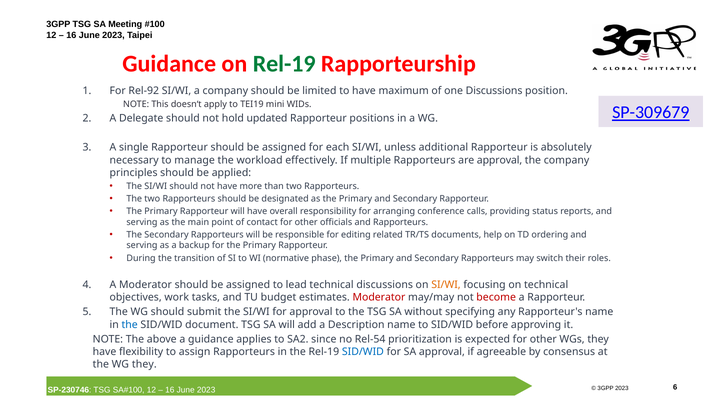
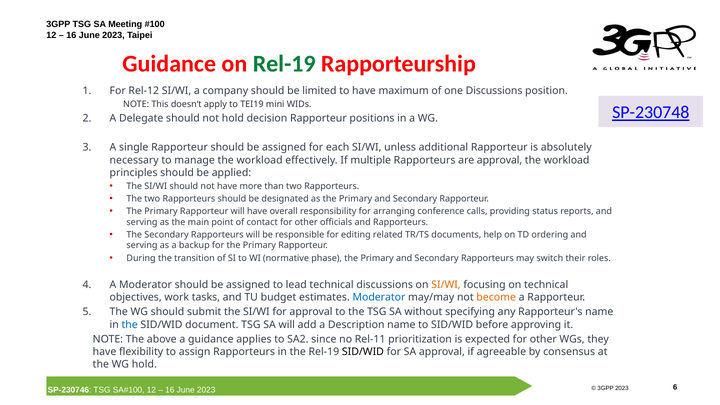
Rel-92: Rel-92 -> Rel-12 (144, 91)
SP-309679: SP-309679 -> SP-230748 (651, 113)
updated: updated -> decision (267, 118)
company: company -> workload (567, 160)
Moderator colour: red -> blue (379, 297)
become colour: red -> orange (496, 297)
Rel-54: Rel-54 -> Rel-11 (370, 339)
SID/WID colour: blue -> black (363, 352)
WG they: they -> hold (144, 364)
